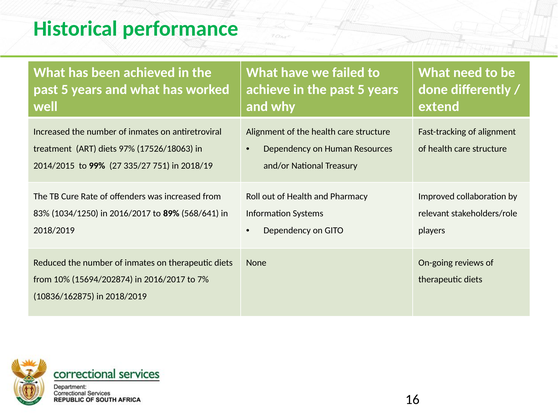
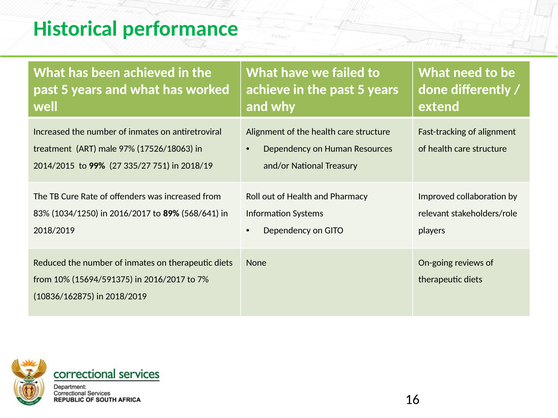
ART diets: diets -> male (108, 149)
15694/202874: 15694/202874 -> 15694/591375 (102, 280)
